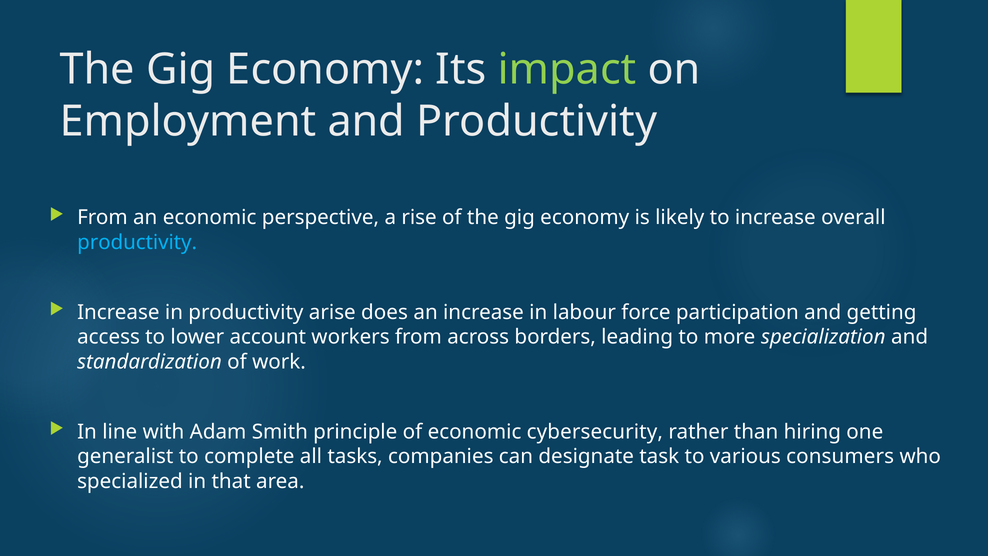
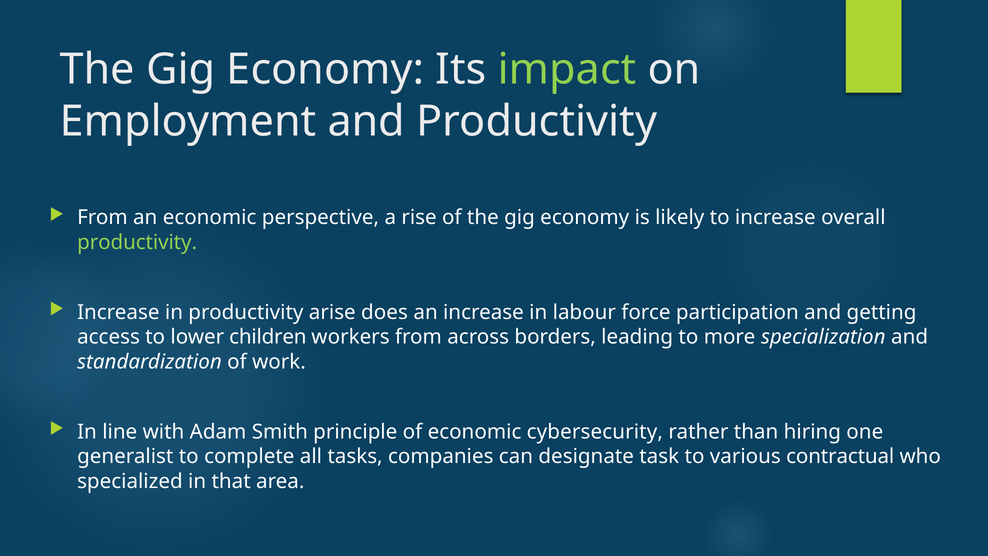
productivity colour: light blue -> light green (137, 242)
account: account -> children (268, 337)
consumers: consumers -> contractual (840, 456)
